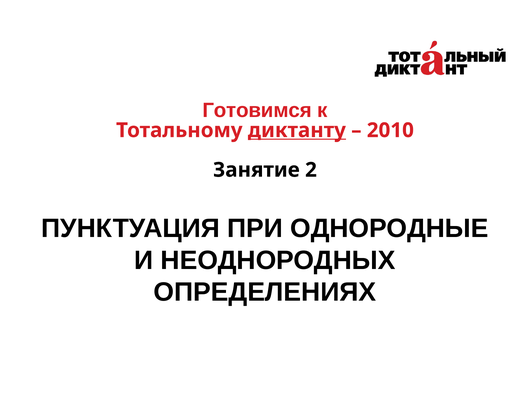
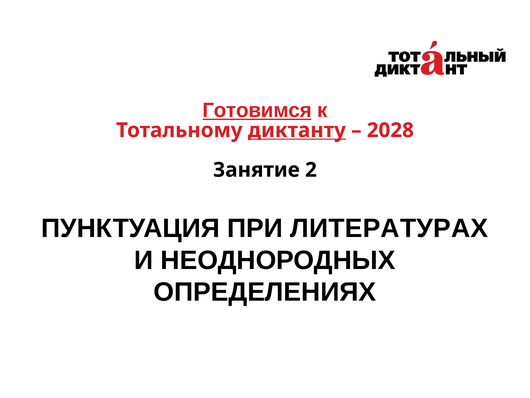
Готовимся underline: none -> present (257, 110)
2010: 2010 -> 2028 (390, 130)
ОДНОРОДНЫЕ: ОДНОРОДНЫЕ -> ЛИТЕРАТУРАХ (389, 228)
